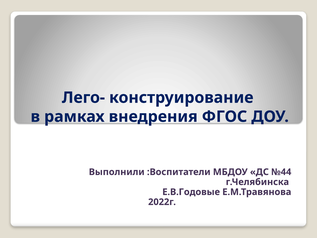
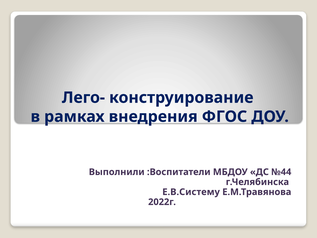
Е.В.Годовые: Е.В.Годовые -> Е.В.Систему (191, 192)
